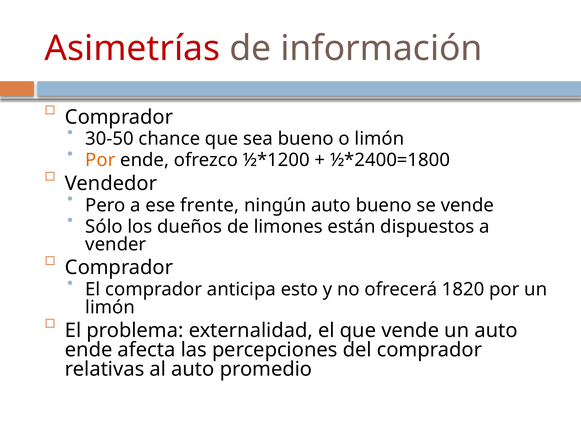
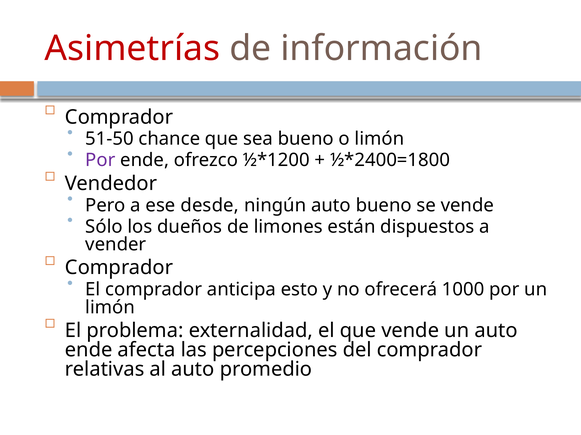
30-50: 30-50 -> 51-50 (110, 139)
Por colour: orange -> purple (100, 160)
frente: frente -> desde (210, 206)
1820: 1820 -> 1000 (463, 290)
